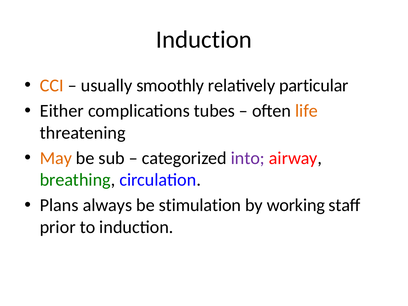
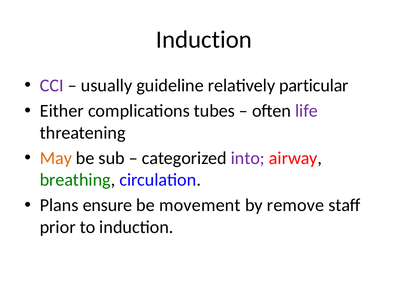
CCI colour: orange -> purple (52, 86)
smoothly: smoothly -> guideline (170, 86)
life colour: orange -> purple (307, 111)
always: always -> ensure (108, 205)
stimulation: stimulation -> movement (200, 205)
working: working -> remove (296, 205)
